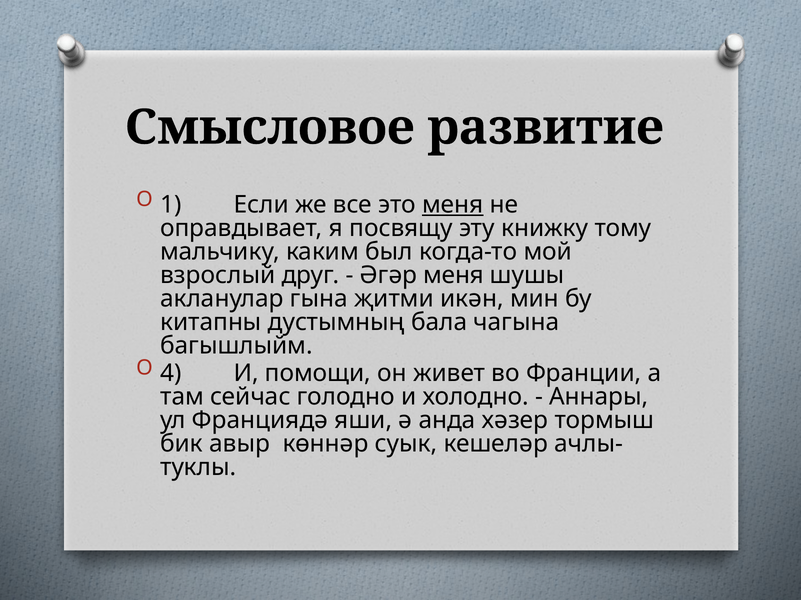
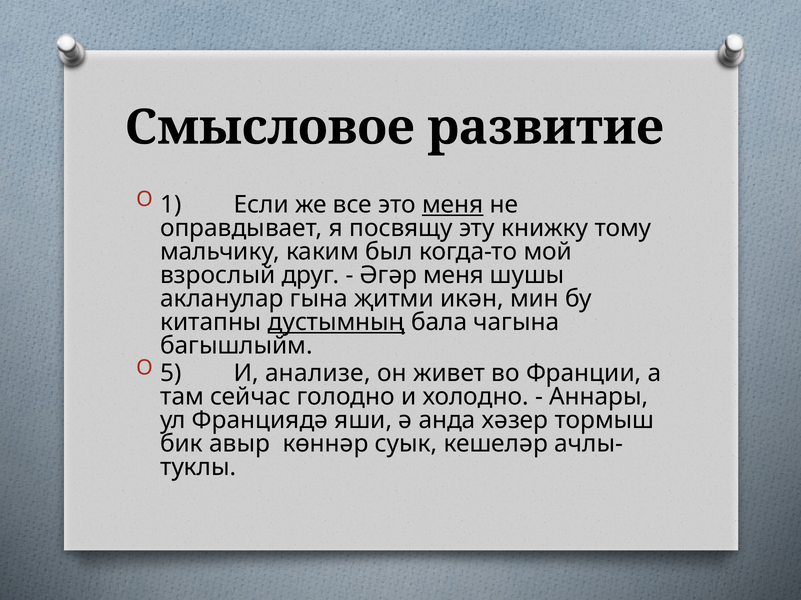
дустымның underline: none -> present (336, 323)
4: 4 -> 5 (171, 374)
помощи: помощи -> анализе (318, 374)
